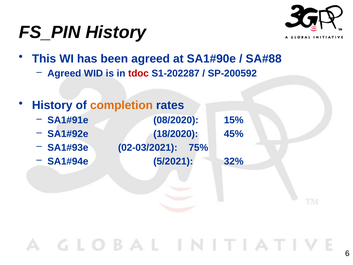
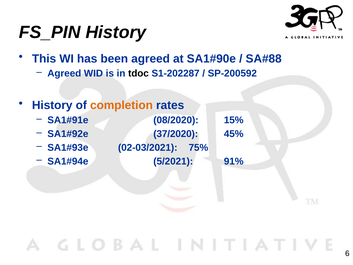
tdoc colour: red -> black (138, 73)
18/2020: 18/2020 -> 37/2020 (176, 134)
32%: 32% -> 91% (234, 161)
